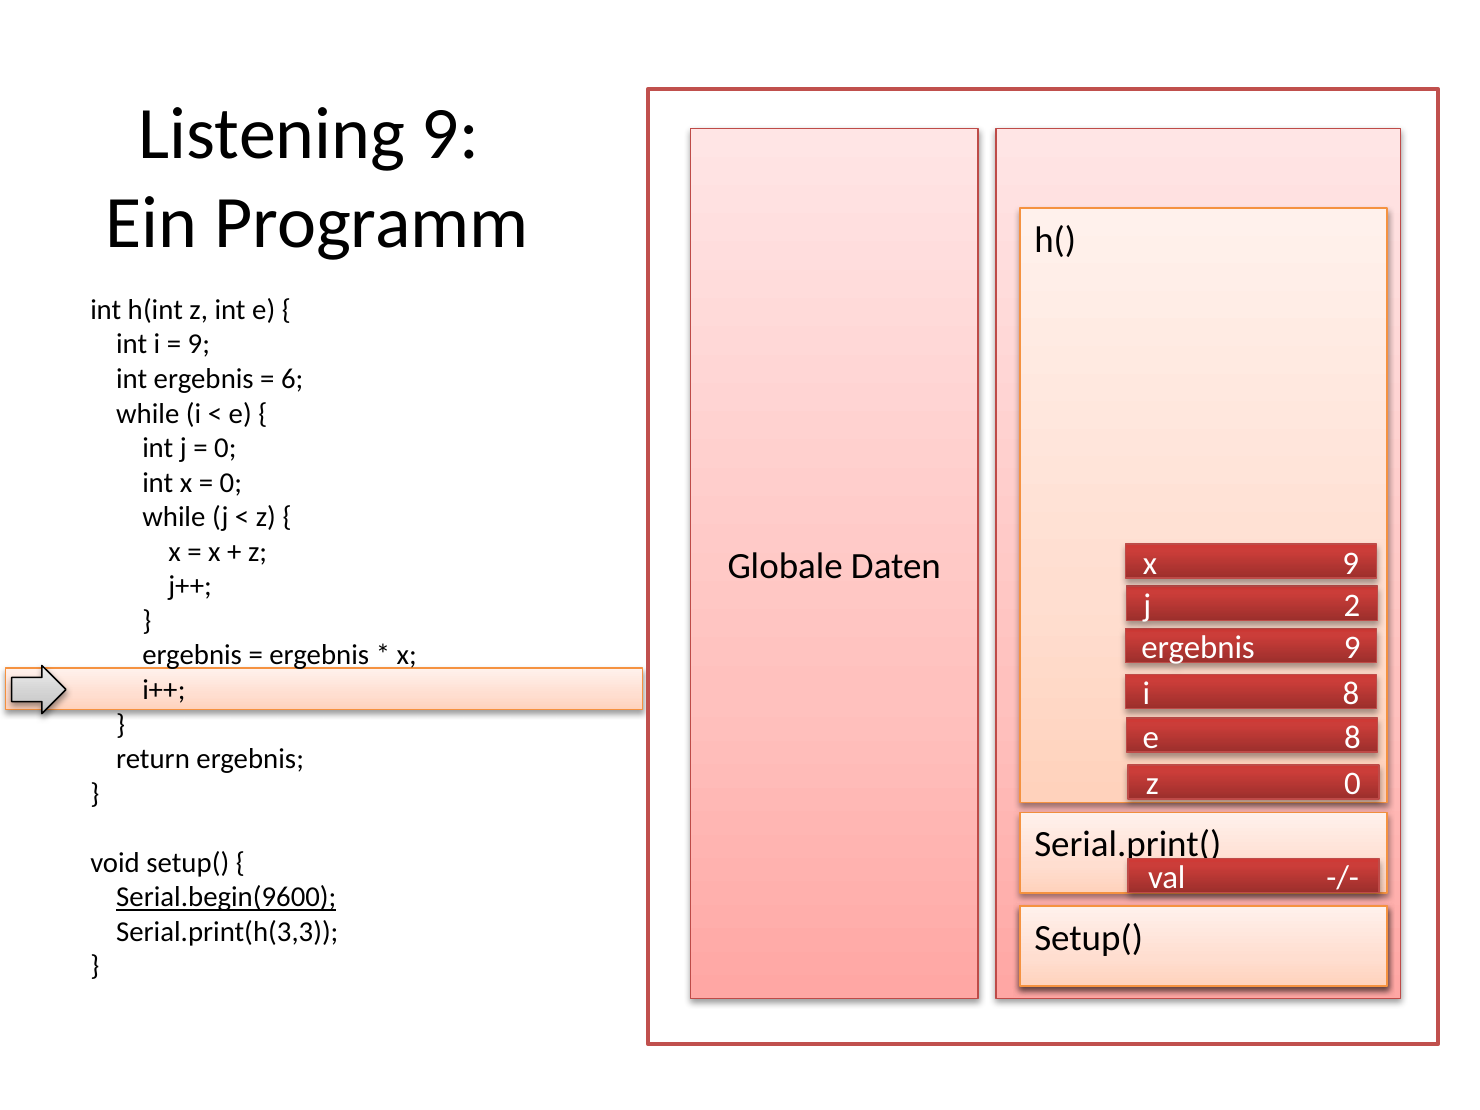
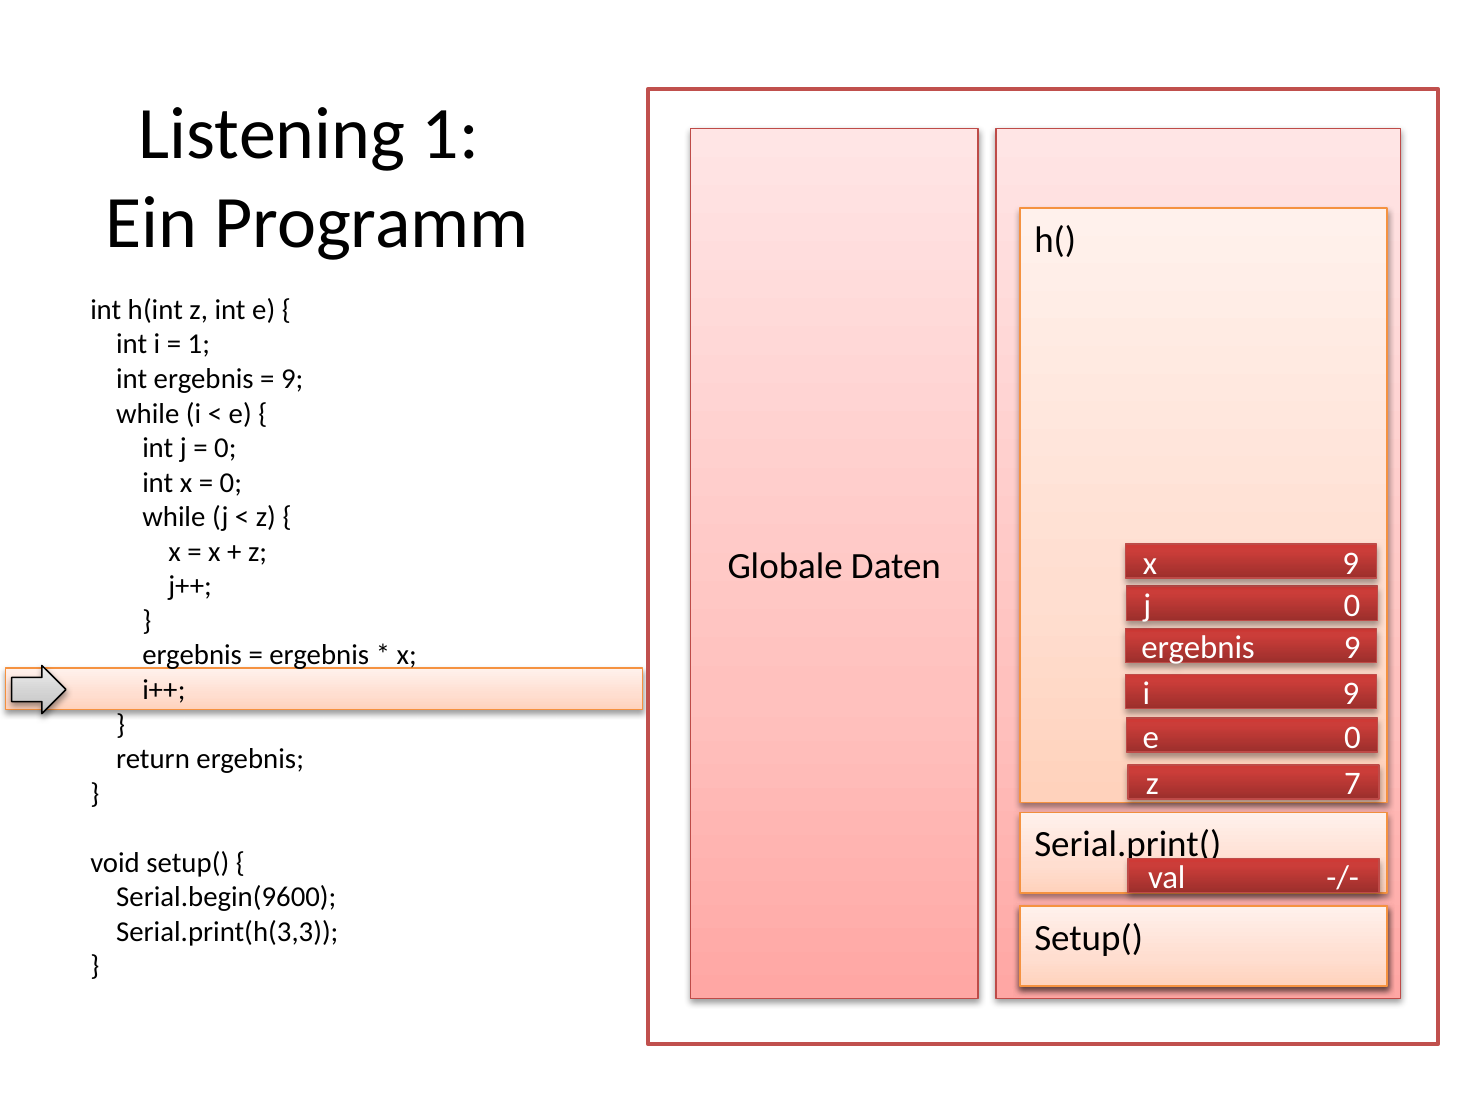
Listening 9: 9 -> 1 (451, 134)
9: 9 -> 1 (199, 344)
6: 6 -> 9 (292, 379)
j 2: 2 -> 0 (1352, 606)
i 8: 8 -> 9 (1351, 694)
e 8: 8 -> 0 (1352, 737)
z 0: 0 -> 7 (1352, 784)
Serial.begin(9600 underline: present -> none (226, 897)
